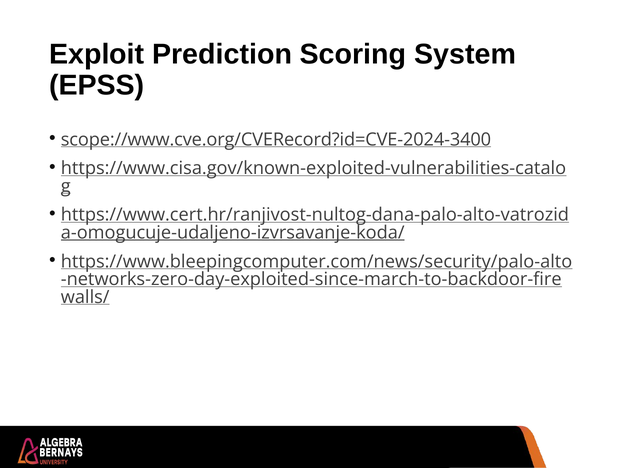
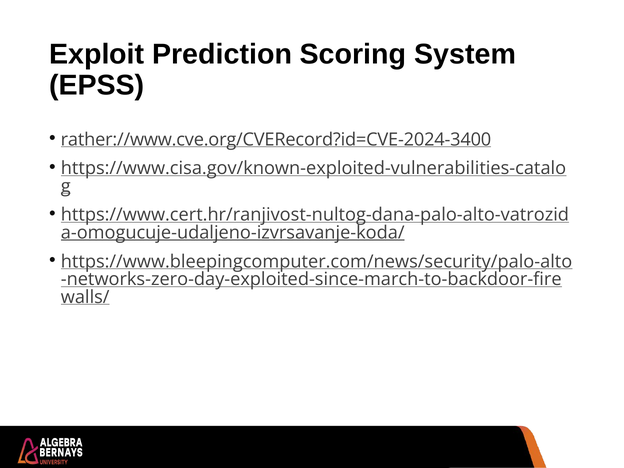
scope://www.cve.org/CVERecord?id=CVE-2024-3400: scope://www.cve.org/CVERecord?id=CVE-2024-3400 -> rather://www.cve.org/CVERecord?id=CVE-2024-3400 (276, 140)
